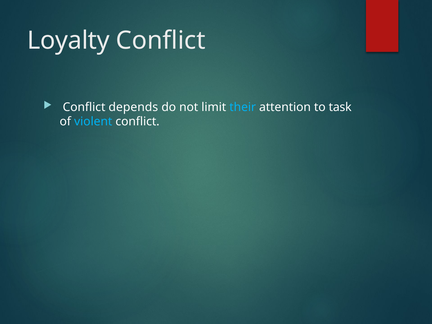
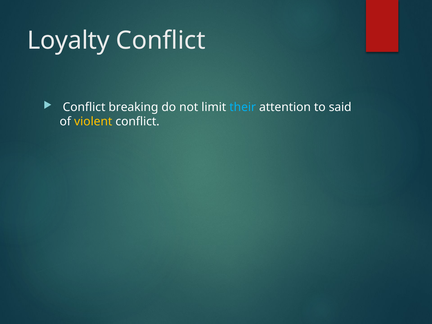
depends: depends -> breaking (133, 107)
task: task -> said (340, 107)
violent colour: light blue -> yellow (93, 122)
